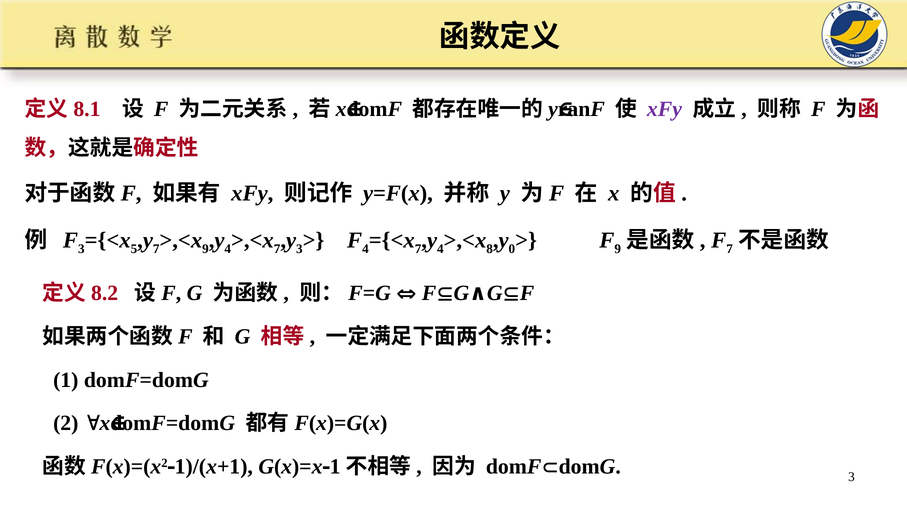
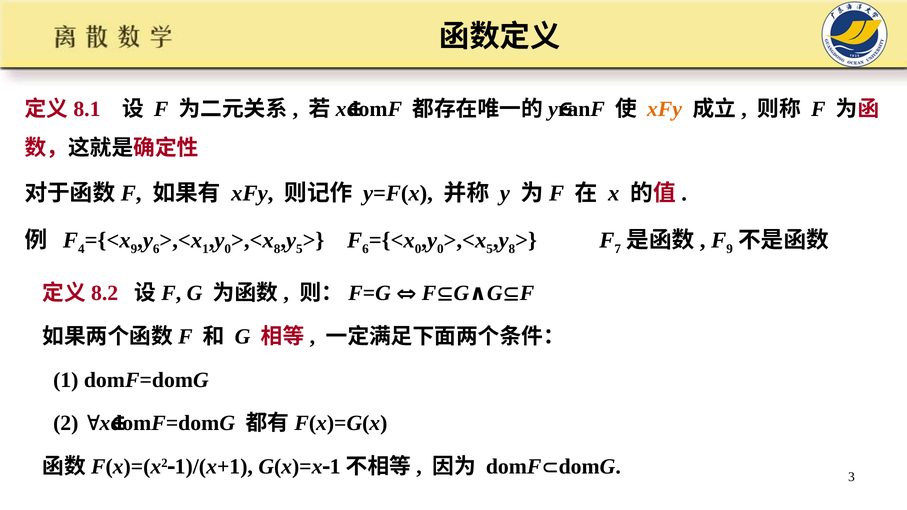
xFy colour: purple -> orange (664, 109)
F 3: 3 -> 4 (81, 249)
5: 5 -> 9 (134, 249)
7: 7 -> 6 (156, 249)
9: 9 -> 1 (206, 249)
4: 4 -> 0 (228, 249)
7: 7 -> 8 (277, 249)
3: 3 -> 5 (299, 249)
F 4: 4 -> 6 (365, 249)
7: 7 -> 0 (418, 249)
4: 4 -> 0 (440, 249)
8: 8 -> 5 (490, 249)
0: 0 -> 8 (512, 249)
F 9: 9 -> 7 (618, 249)
F 7: 7 -> 9 (730, 249)
